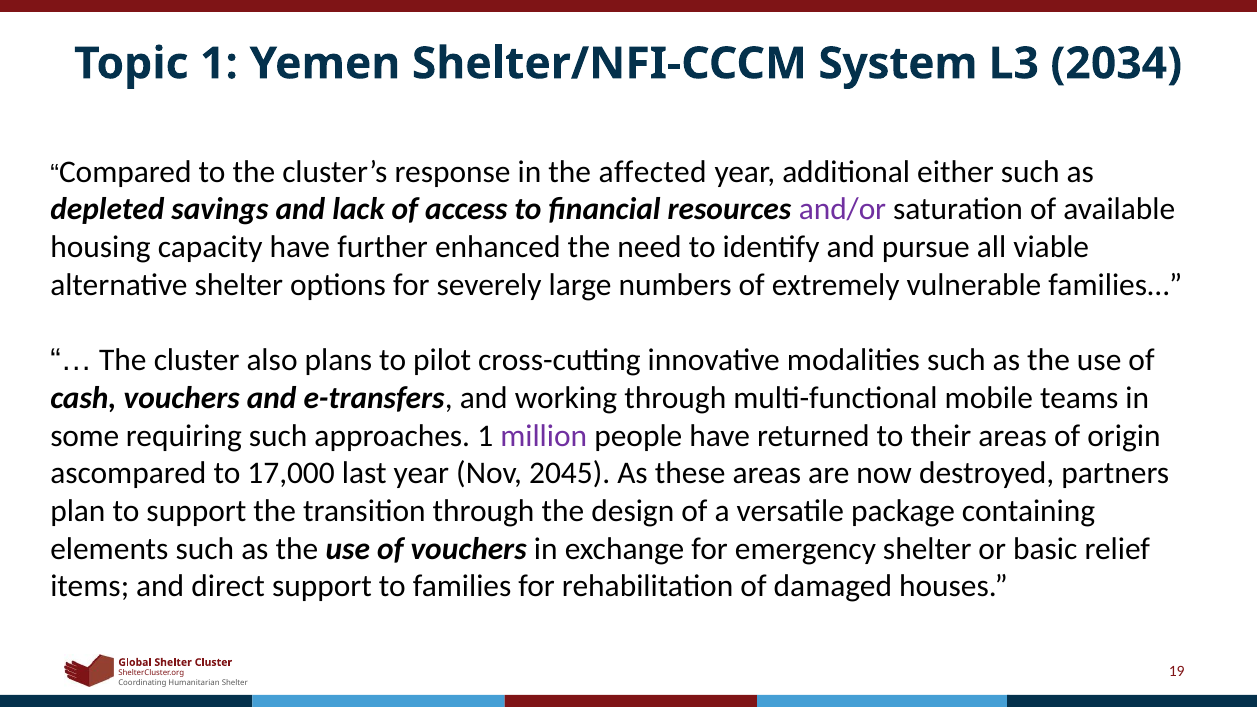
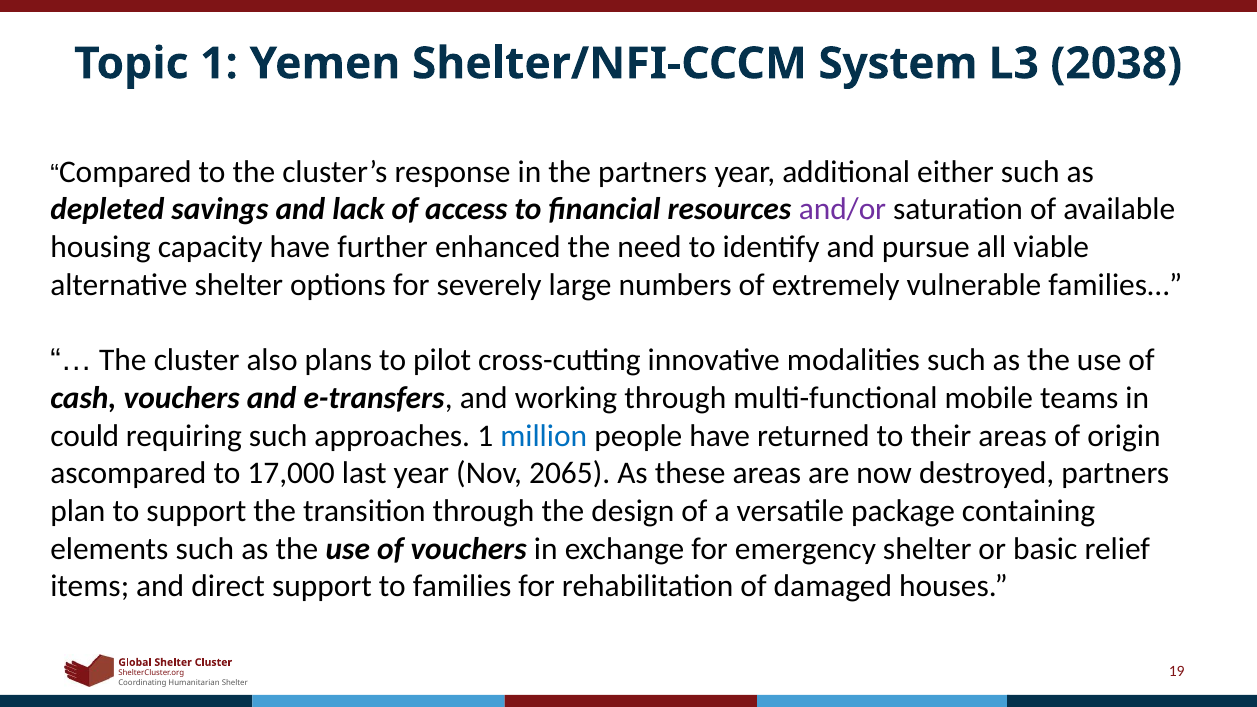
2034: 2034 -> 2038 (1116, 64)
the affected: affected -> partners (653, 172)
some: some -> could (85, 436)
million colour: purple -> blue (544, 436)
2045: 2045 -> 2065 (570, 474)
